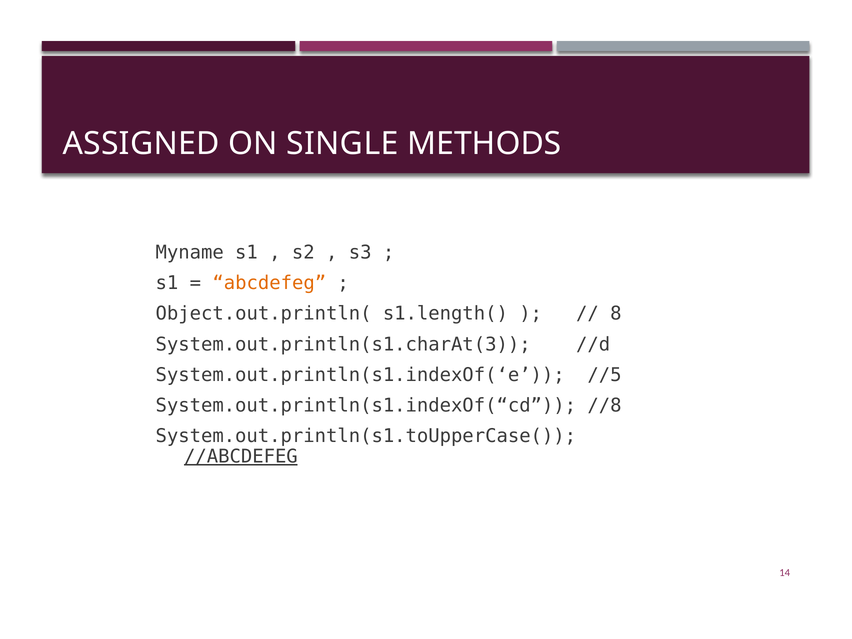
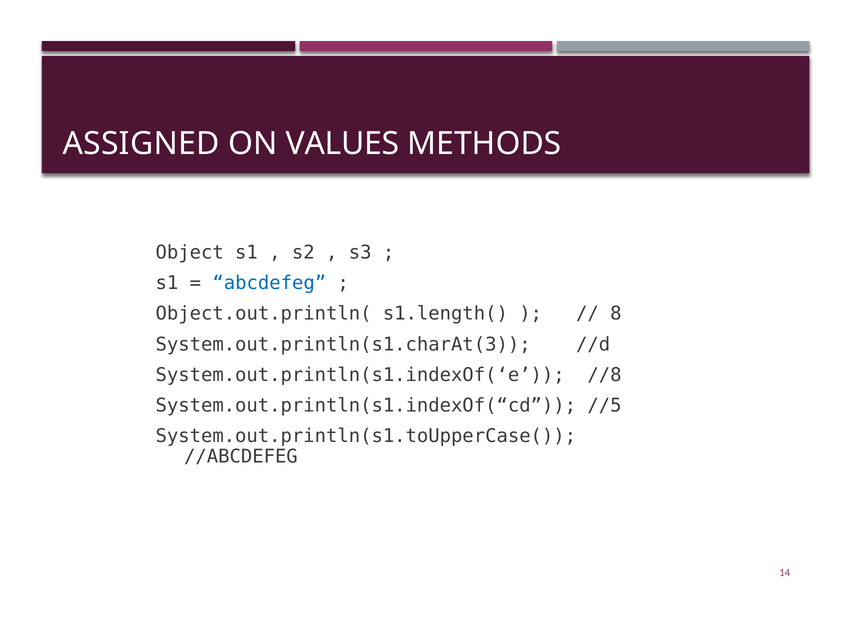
SINGLE: SINGLE -> VALUES (343, 144)
Myname: Myname -> Object (190, 252)
abcdefeg colour: orange -> blue (269, 283)
//5: //5 -> //8 (604, 375)
//8: //8 -> //5 (604, 406)
//ABCDEFEG underline: present -> none (241, 457)
